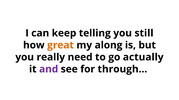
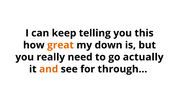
still: still -> this (144, 33)
along: along -> down (109, 45)
and colour: purple -> orange (49, 70)
